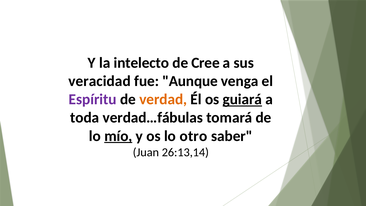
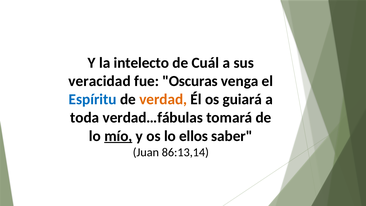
Cree: Cree -> Cuál (205, 63)
Aunque: Aunque -> Oscuras (190, 81)
Espíritu colour: purple -> blue (93, 99)
guiará underline: present -> none (242, 99)
otro: otro -> ellos (194, 136)
26:13,14: 26:13,14 -> 86:13,14 (185, 152)
